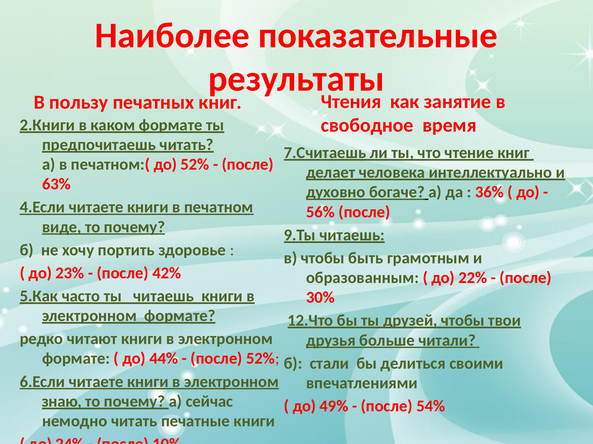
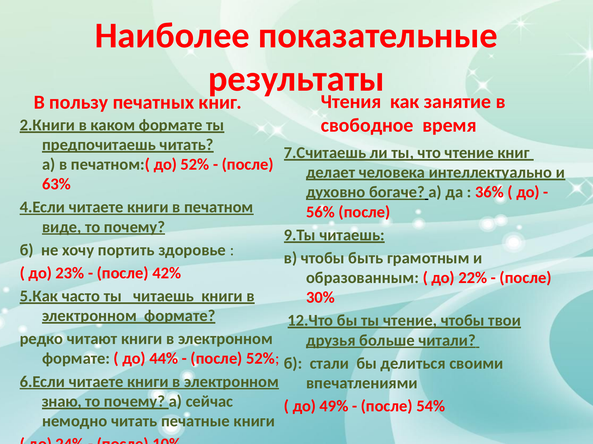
ты друзей: друзей -> чтение (410, 321)
